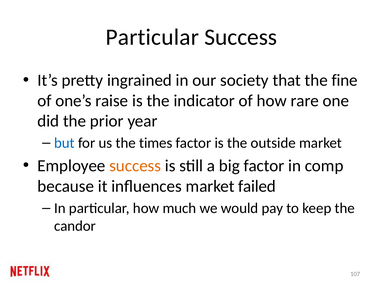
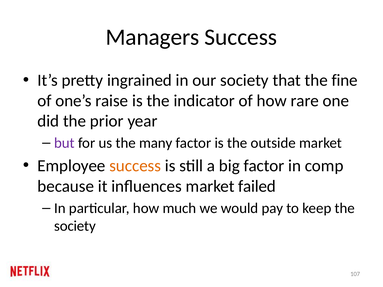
Particular: Particular -> Managers (152, 37)
but colour: blue -> purple (64, 143)
times: times -> many (156, 143)
candor: candor -> society (75, 226)
